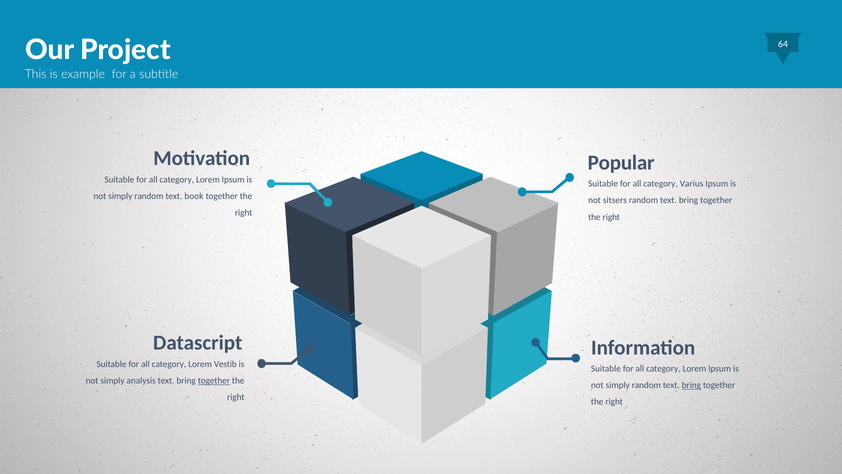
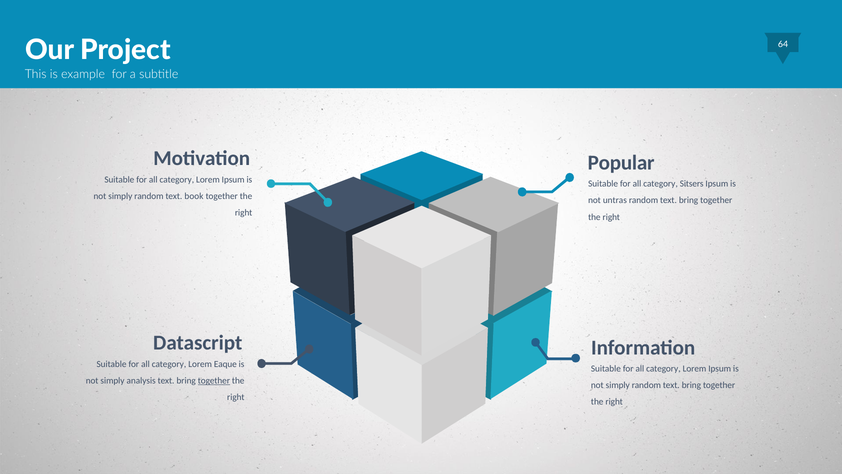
Varius: Varius -> Sitsers (692, 184)
sitsers: sitsers -> untras (615, 200)
Vestib: Vestib -> Eaque (225, 364)
bring underline: present -> none (691, 385)
